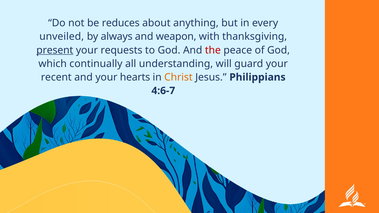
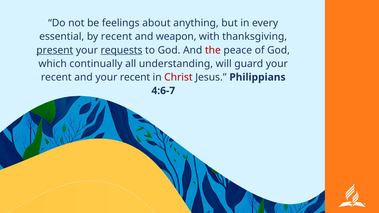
reduces: reduces -> feelings (121, 23)
unveiled: unveiled -> essential (62, 37)
by always: always -> recent (117, 37)
requests underline: none -> present (122, 50)
and your hearts: hearts -> recent (135, 77)
Christ colour: orange -> red (178, 77)
